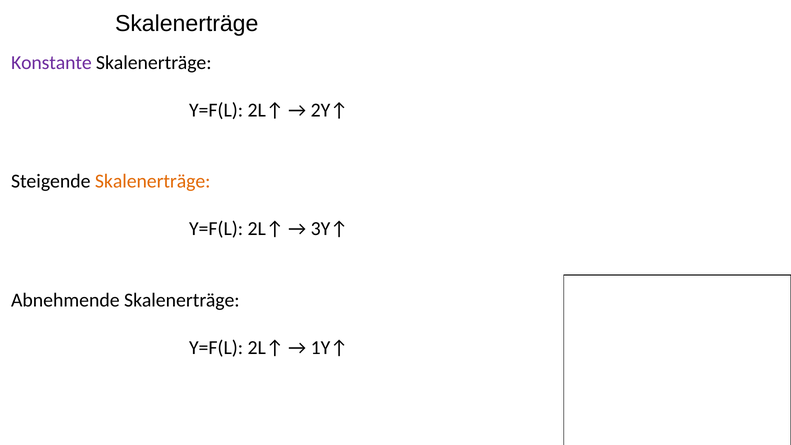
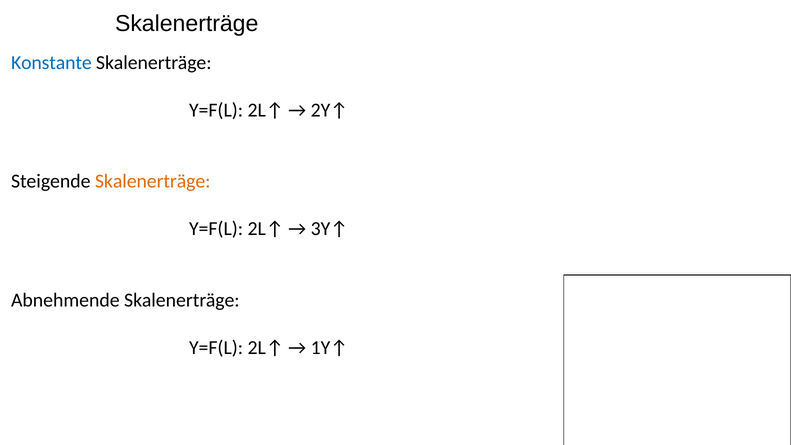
Konstante colour: purple -> blue (51, 63)
